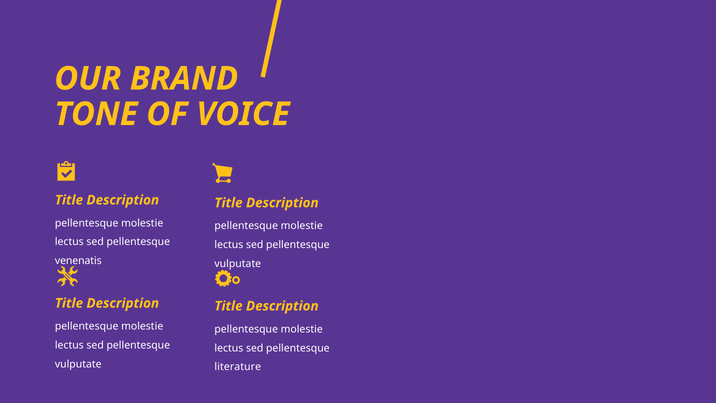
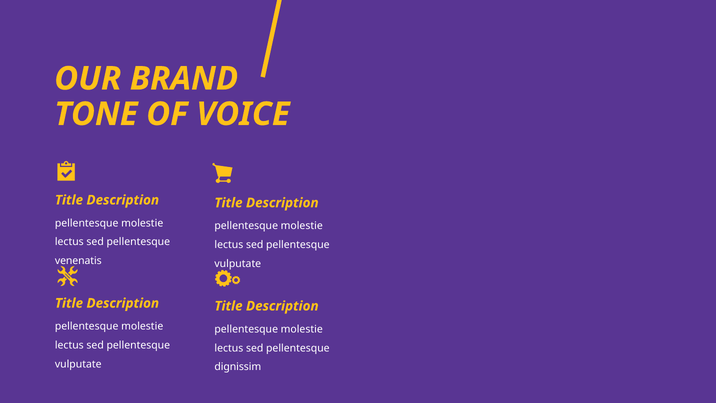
literature: literature -> dignissim (238, 367)
